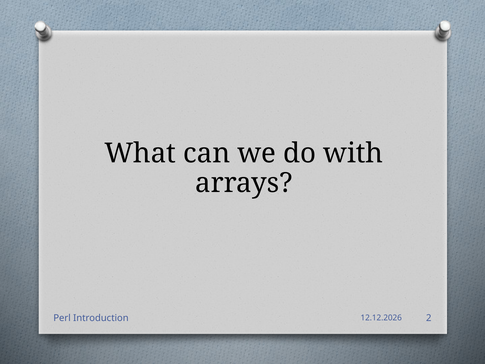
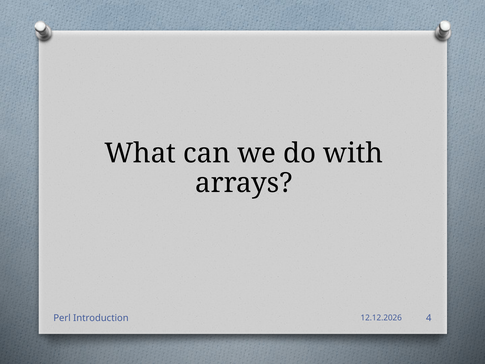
2: 2 -> 4 (429, 318)
